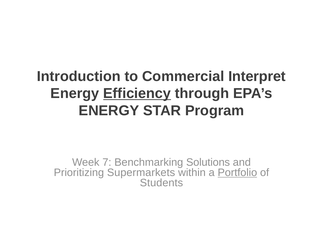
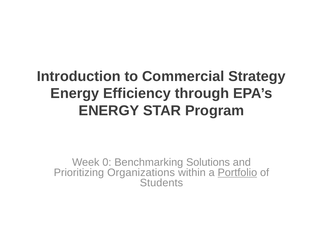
Interpret: Interpret -> Strategy (257, 76)
Efficiency underline: present -> none (137, 94)
7: 7 -> 0 (107, 162)
Supermarkets: Supermarkets -> Organizations (141, 173)
